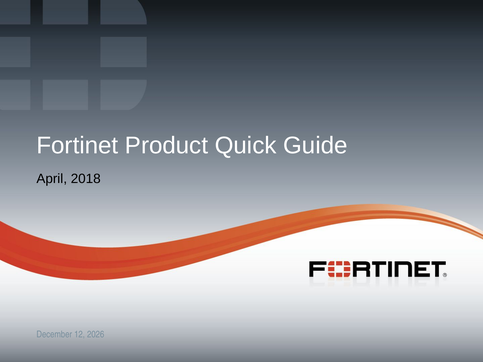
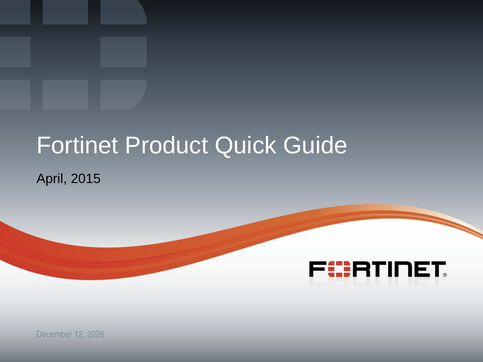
2018: 2018 -> 2015 (86, 179)
